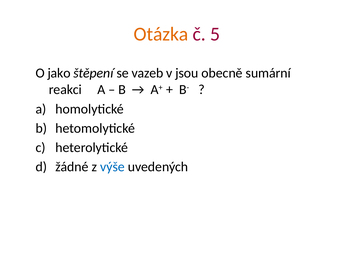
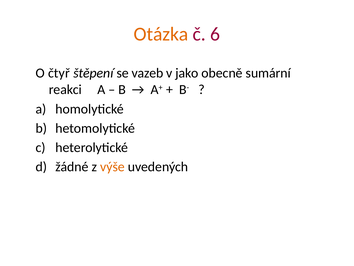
5: 5 -> 6 (215, 34)
jako: jako -> čtyř (59, 73)
jsou: jsou -> jako (187, 73)
výše colour: blue -> orange (112, 167)
